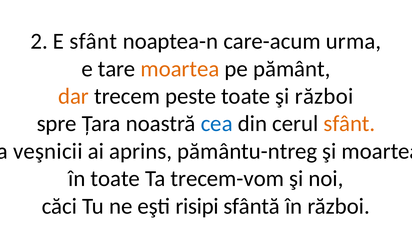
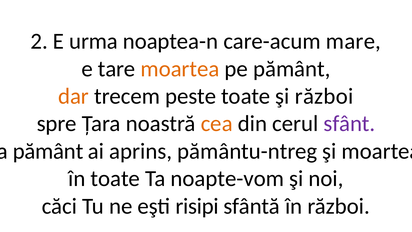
E sfânt: sfânt -> urma (94, 41)
urma: urma -> mare (353, 41)
cea colour: blue -> orange (217, 124)
sfânt colour: orange -> purple (349, 124)
veşnicii: veşnicii -> pământ (48, 151)
trecem-vom: trecem-vom -> noapte-vom (227, 179)
